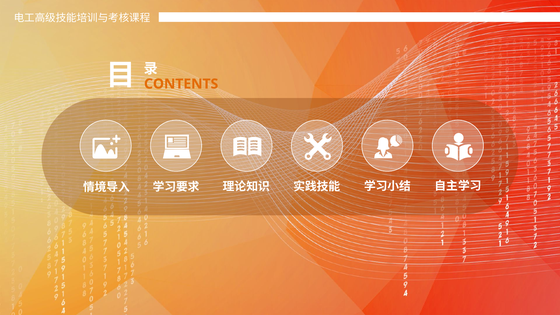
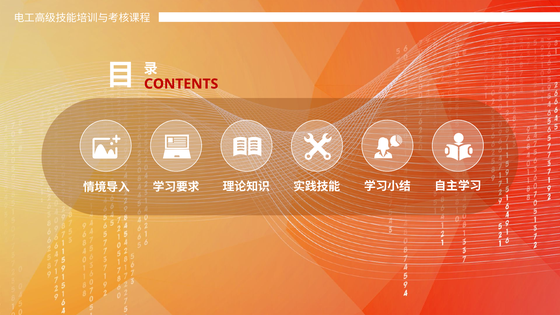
CONTENTS colour: orange -> red (181, 84)
